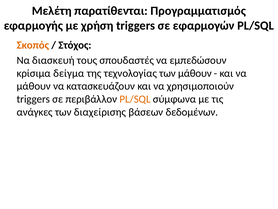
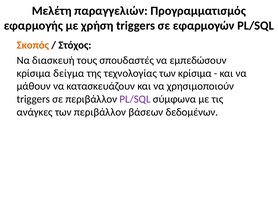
παρατίθενται: παρατίθενται -> παραγγελιών (111, 11)
των μάθουν: μάθουν -> κρίσιμα (195, 73)
PL/SQL colour: orange -> purple (135, 99)
των διαχείρισης: διαχείρισης -> περιβάλλον (100, 112)
